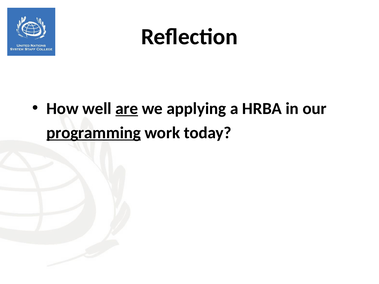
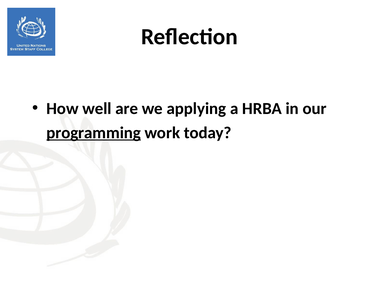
are underline: present -> none (127, 109)
